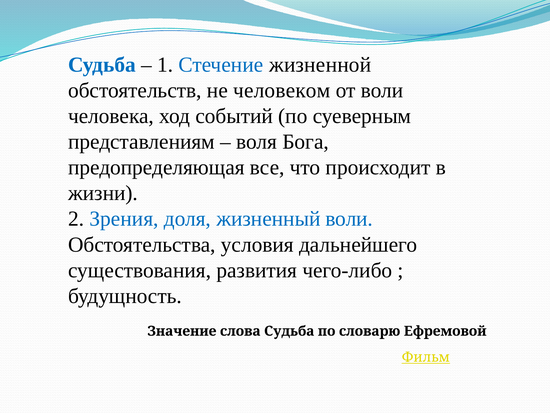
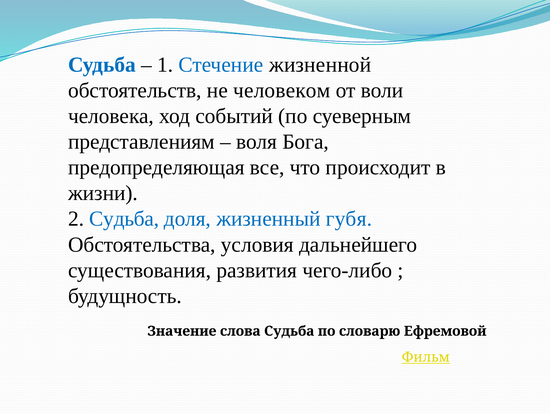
2 Зрения: Зрения -> Судьба (124, 219)
жизненный воли: воли -> губя (349, 219)
